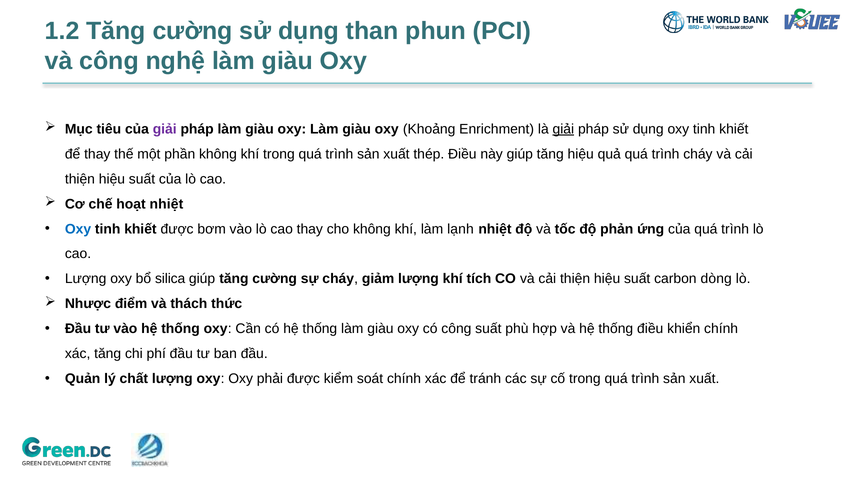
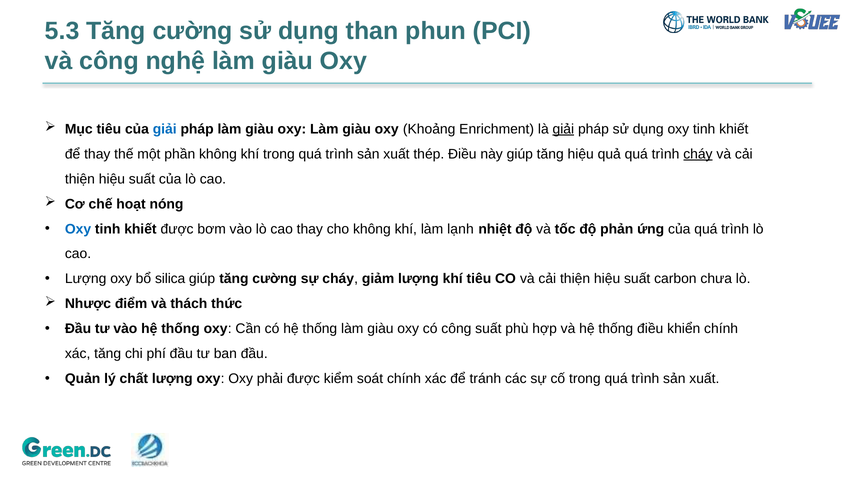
1.2: 1.2 -> 5.3 (62, 31)
giải colour: purple -> blue (165, 129)
cháy underline: none -> present (698, 154)
hoạt nhiệt: nhiệt -> nóng (166, 204)
khí tích: tích -> tiêu (479, 279)
dòng: dòng -> chưa (716, 279)
